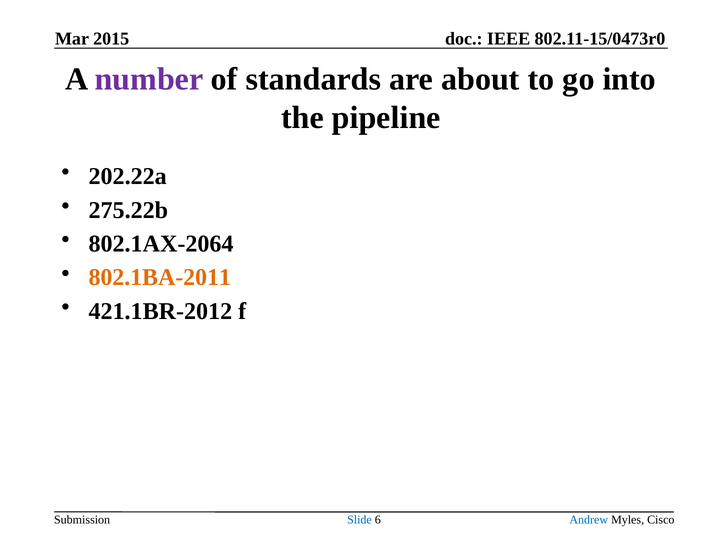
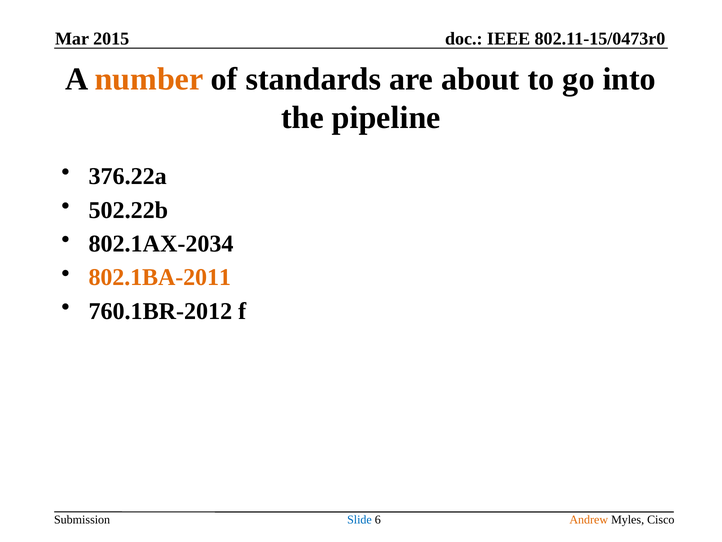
number colour: purple -> orange (149, 79)
202.22a: 202.22a -> 376.22a (128, 176)
275.22b: 275.22b -> 502.22b (128, 210)
802.1AX-2064: 802.1AX-2064 -> 802.1AX-2034 (161, 244)
421.1BR-2012: 421.1BR-2012 -> 760.1BR-2012 (160, 311)
Andrew colour: blue -> orange (589, 519)
